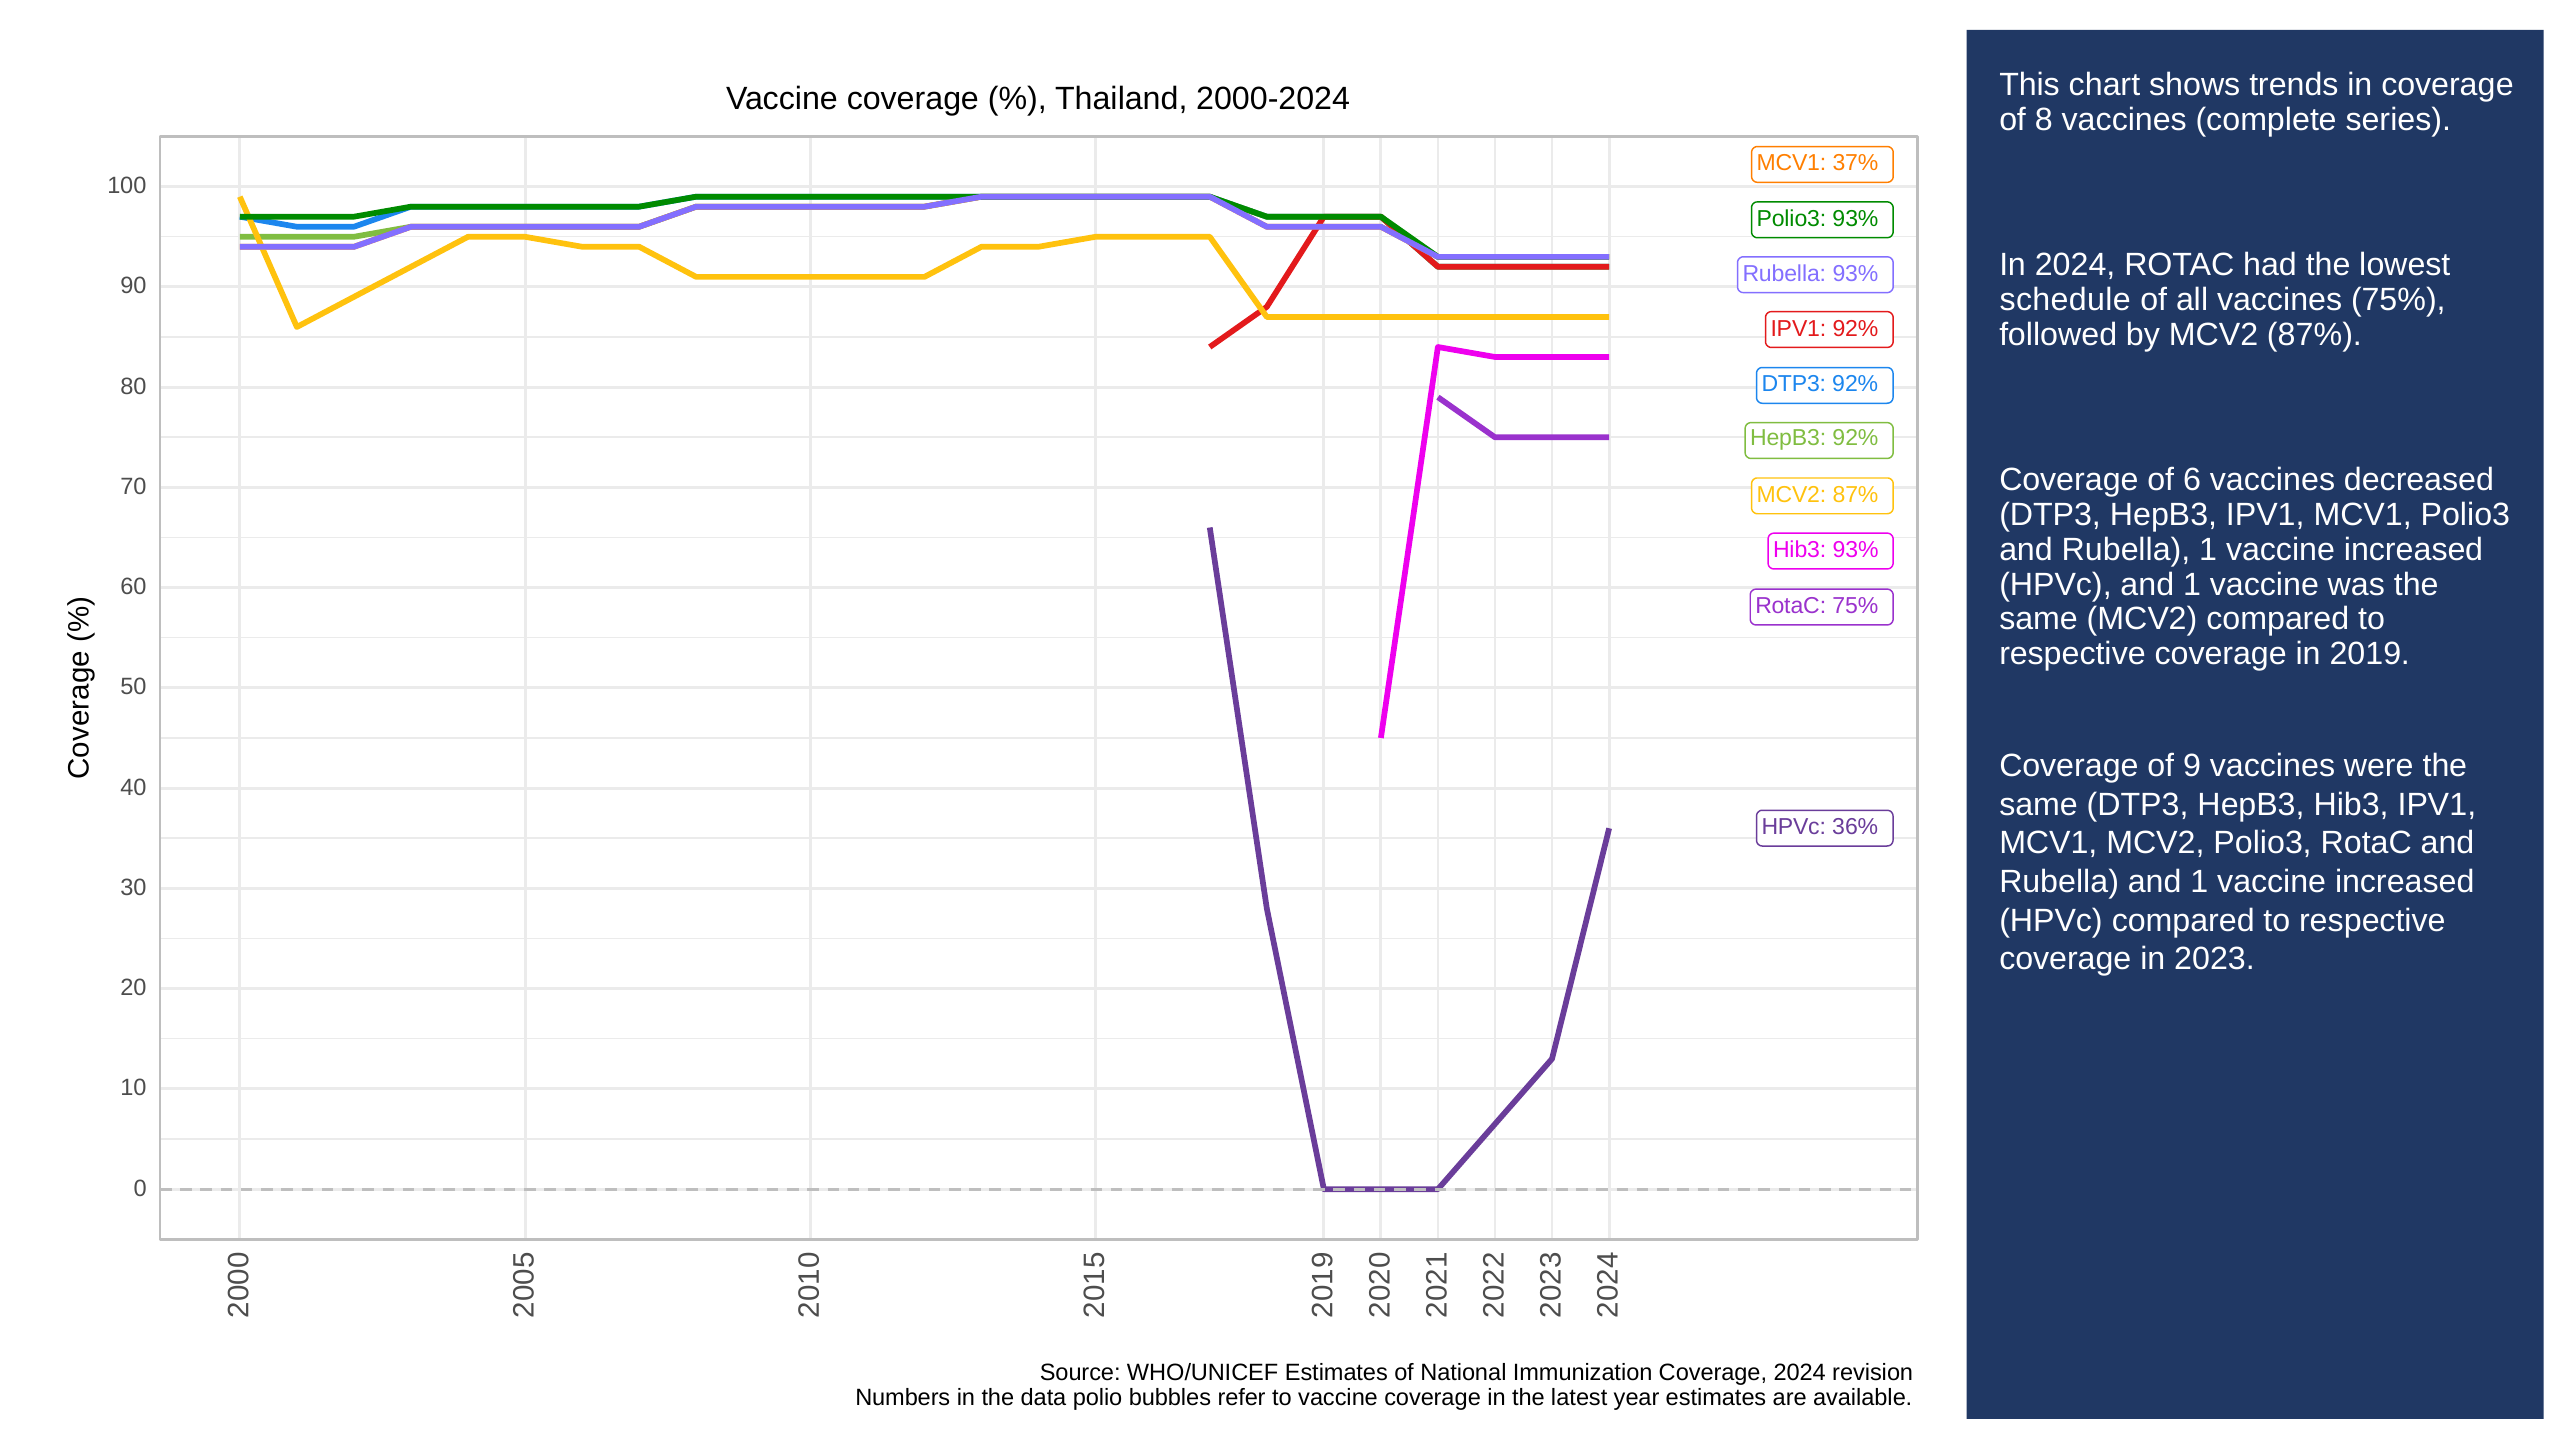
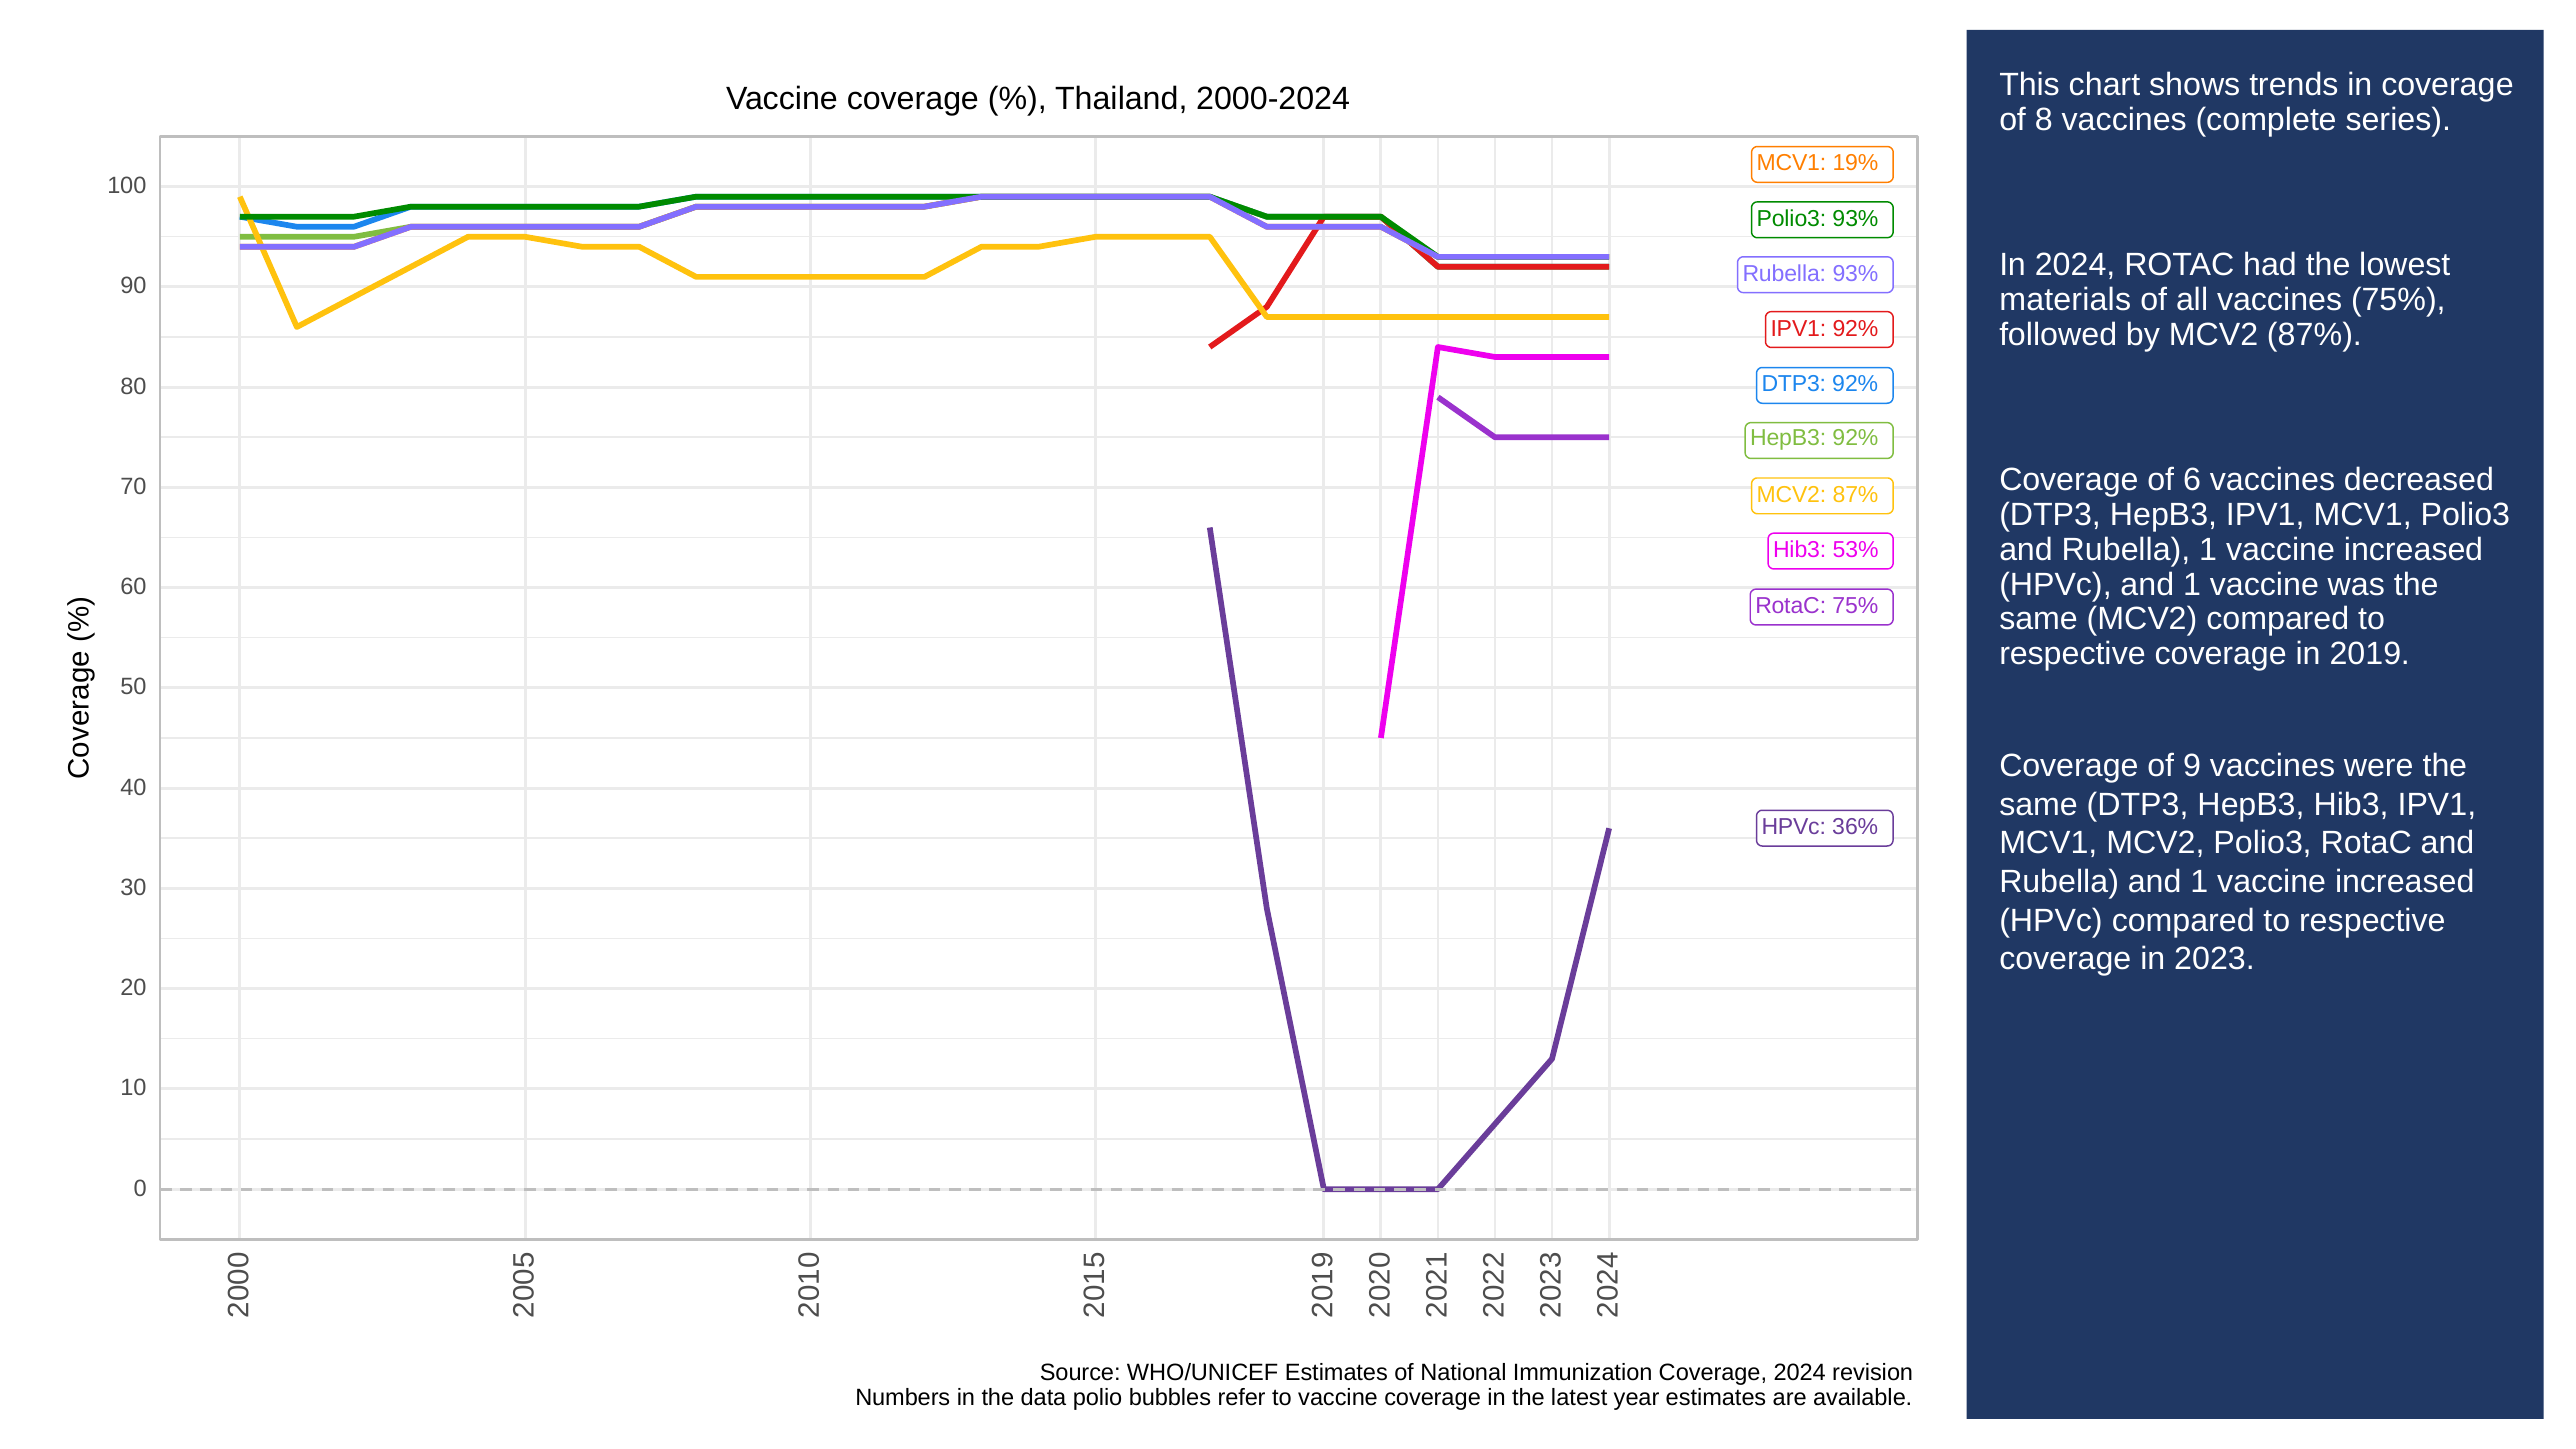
37%: 37% -> 19% (1855, 163)
schedule: schedule -> materials (2065, 300)
Hib3 93%: 93% -> 53% (1856, 550)
